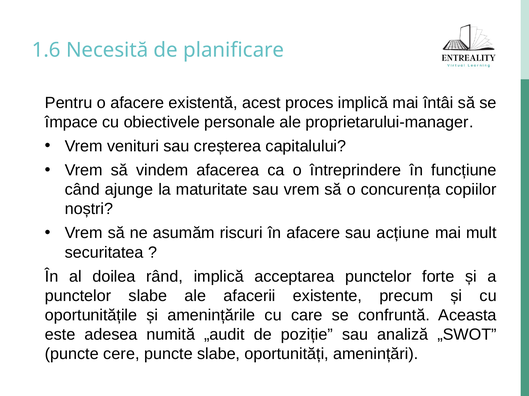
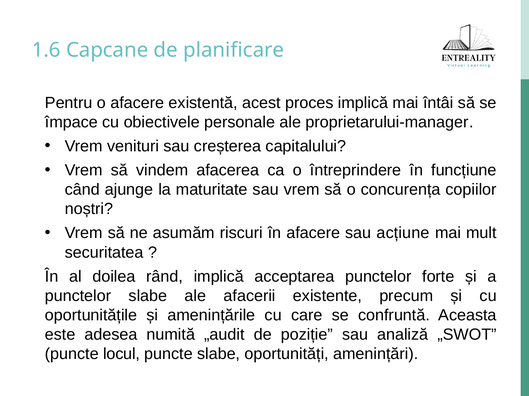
Necesită: Necesită -> Capcane (107, 50)
cere: cere -> locul (122, 354)
